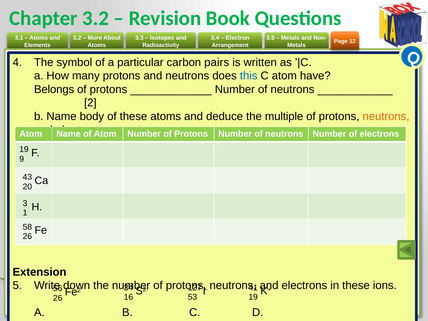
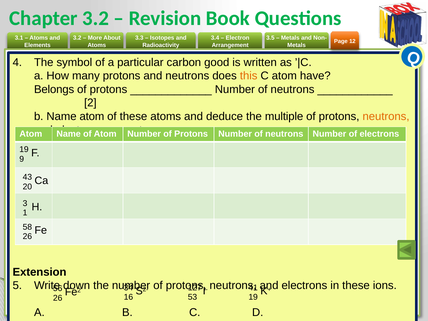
pairs: pairs -> good (217, 62)
this colour: blue -> orange (249, 76)
Name body: body -> atom (92, 116)
